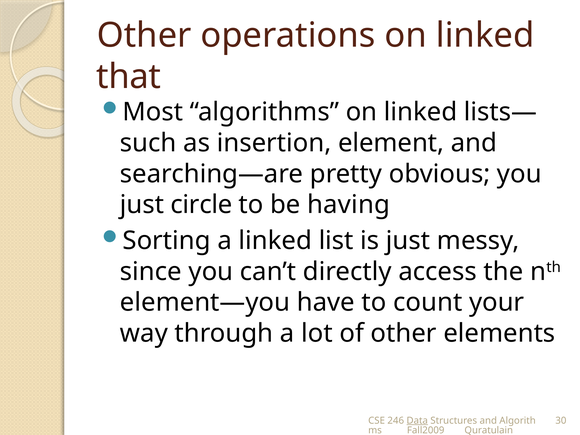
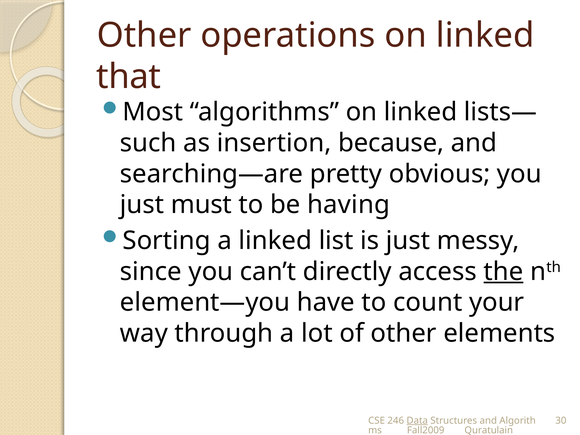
element: element -> because (391, 143)
circle: circle -> must (201, 205)
the underline: none -> present (503, 272)
